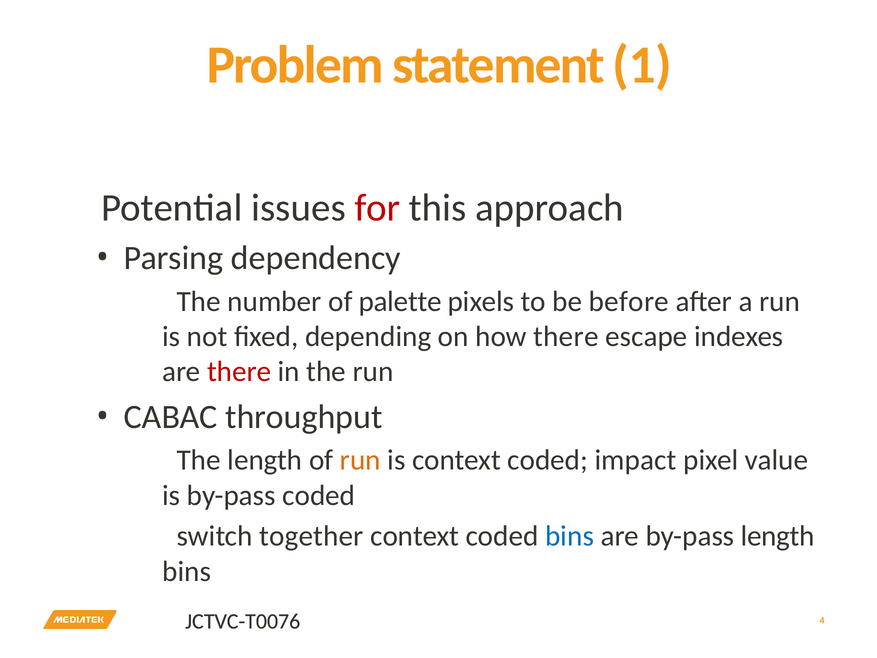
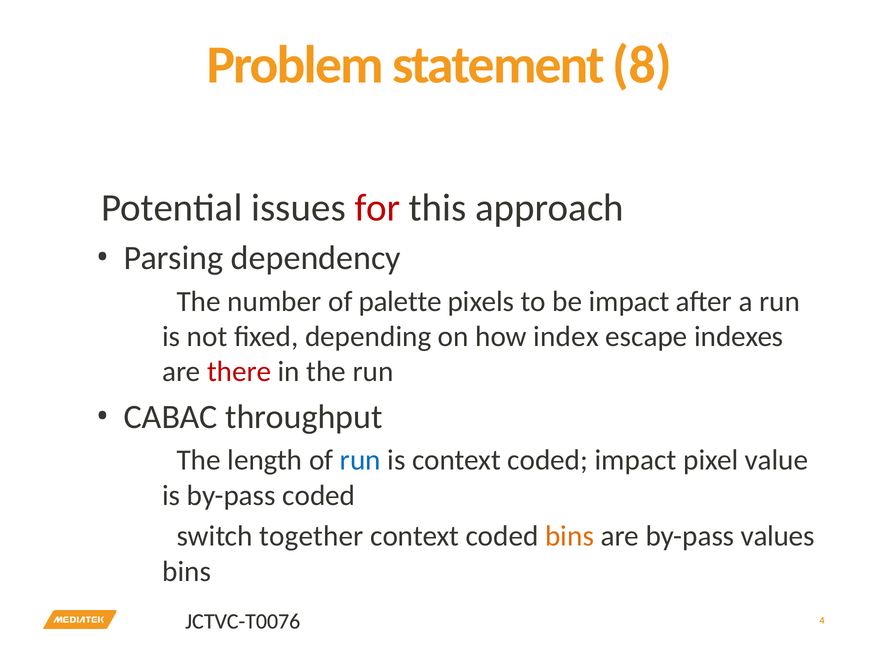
1: 1 -> 8 (642, 65)
be before: before -> impact (629, 301)
how there: there -> index (566, 336)
run colour: orange -> blue (360, 460)
bins colour: blue -> orange (570, 536)
by-pass length: length -> values (778, 536)
